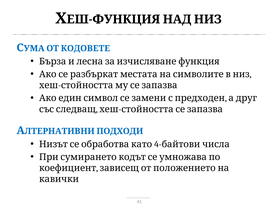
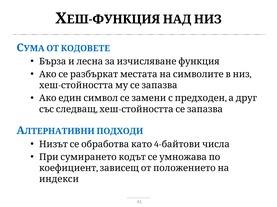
кавички: кавички -> индекси (59, 180)
